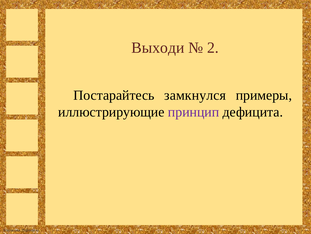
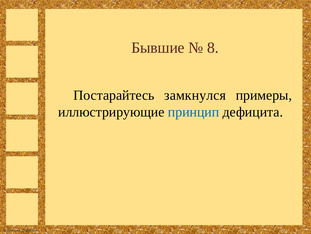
Выходи: Выходи -> Бывшие (158, 48)
2: 2 -> 8 (213, 48)
принцип colour: purple -> blue (194, 112)
